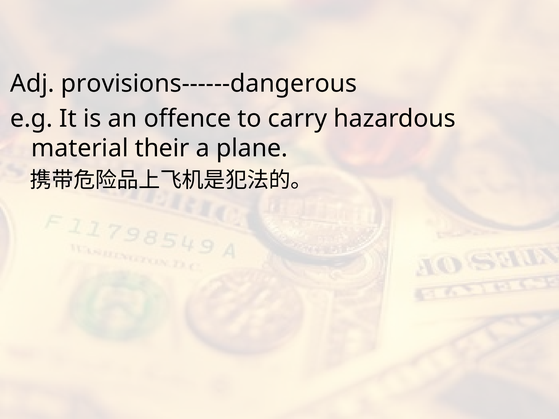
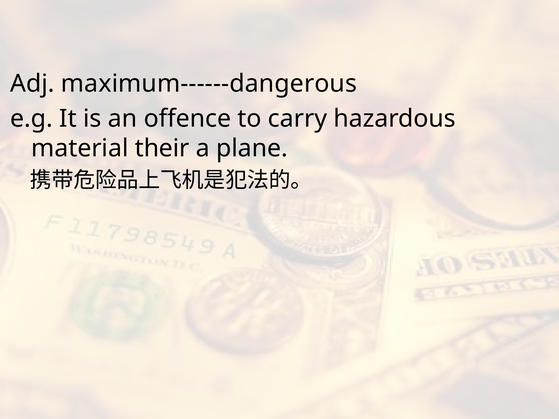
provisions------dangerous: provisions------dangerous -> maximum------dangerous (209, 84)
